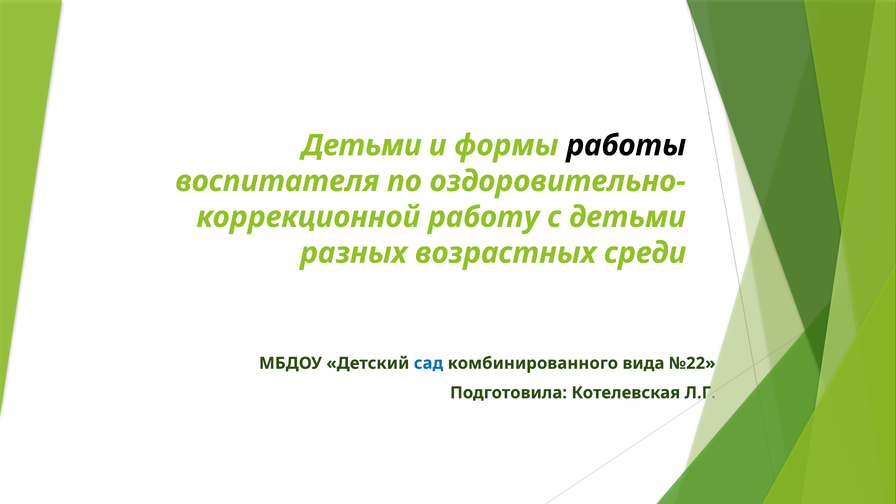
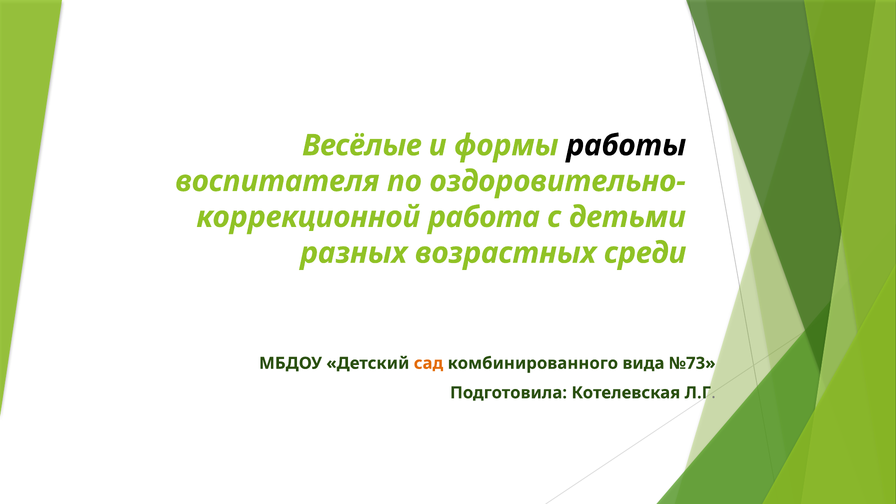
Детьми: Детьми -> Весёлые (362, 145)
работу: работу -> работа (484, 217)
сад colour: blue -> orange (429, 363)
№22: №22 -> №73 (692, 363)
